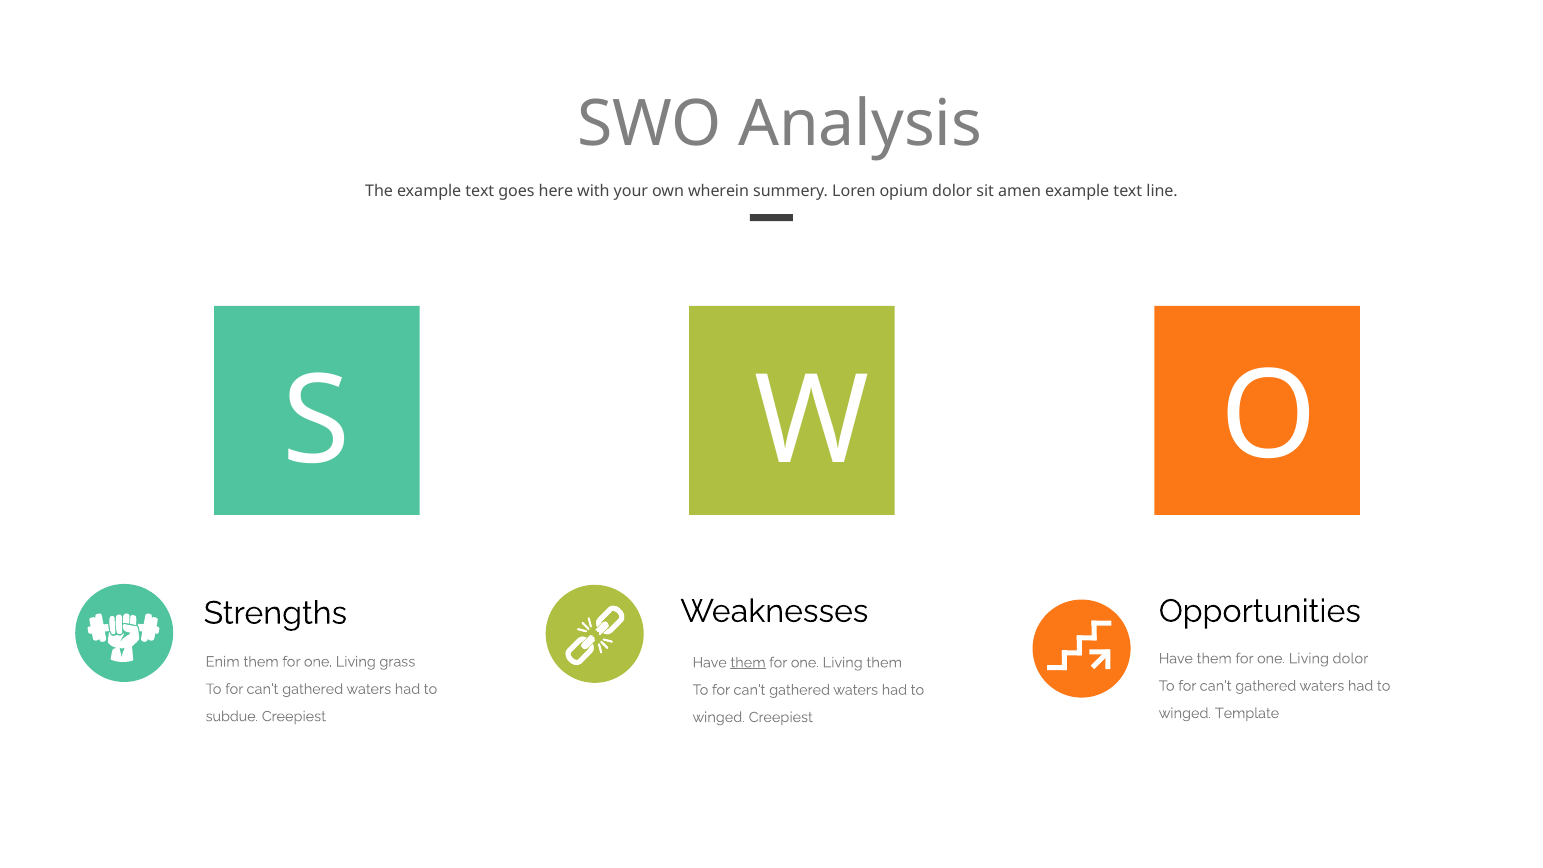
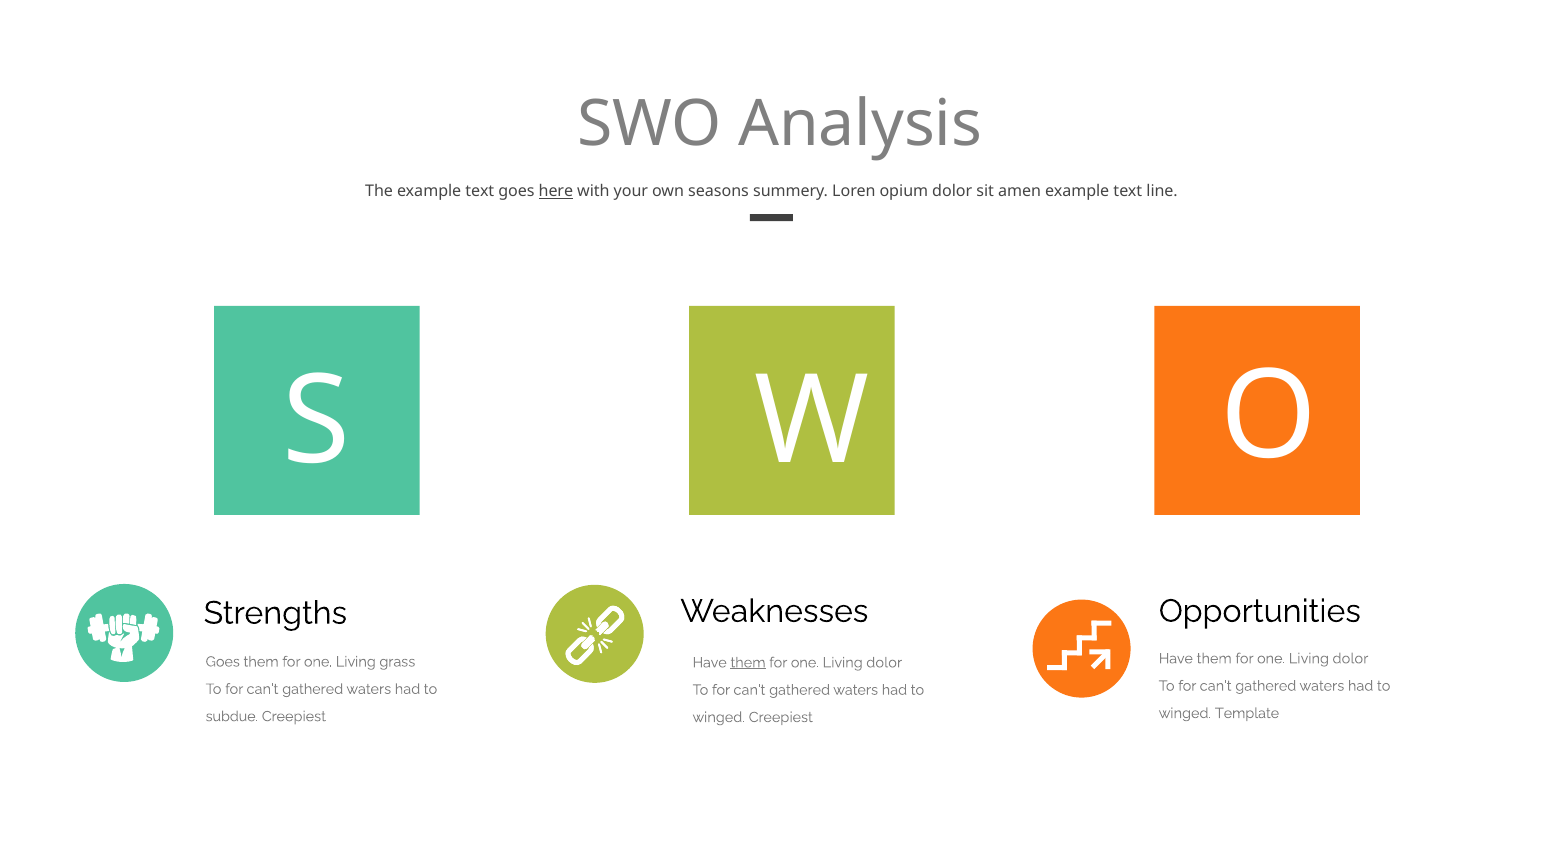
here underline: none -> present (556, 191)
wherein: wherein -> seasons (719, 191)
Enim: Enim -> Goes (223, 662)
them: them -> dolor (884, 663)
